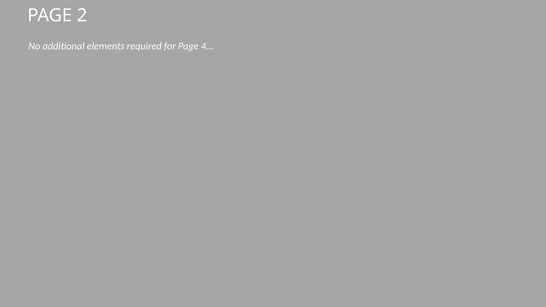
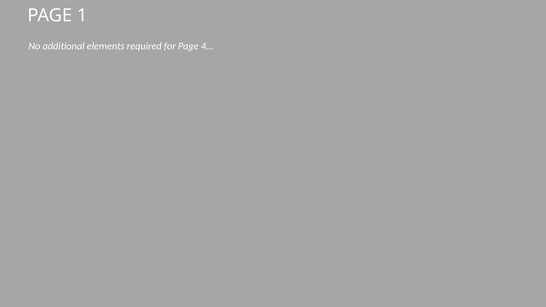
2: 2 -> 1 (82, 16)
